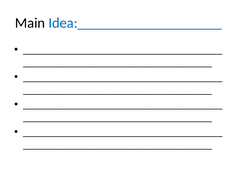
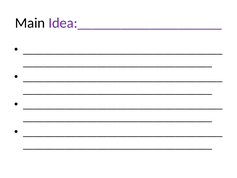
Idea:____________________ colour: blue -> purple (135, 23)
